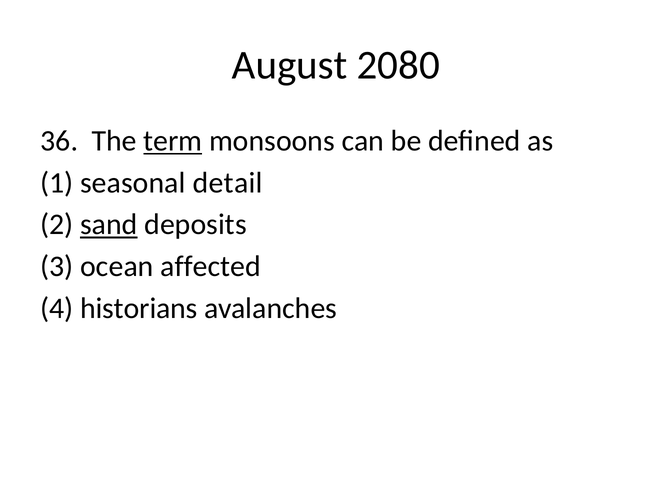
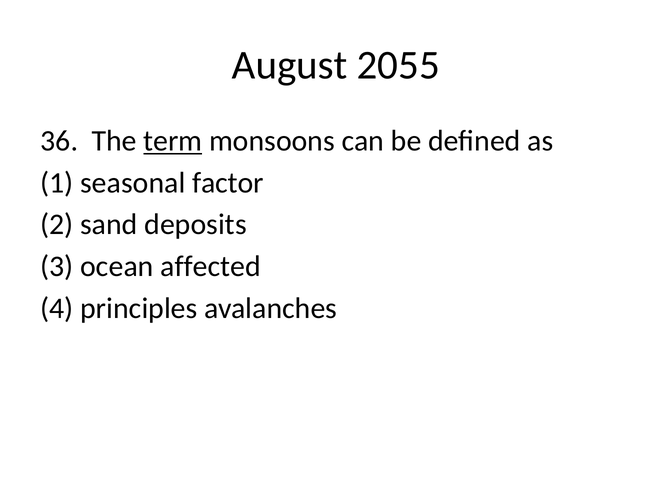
2080: 2080 -> 2055 (398, 65)
detail: detail -> factor (228, 183)
sand underline: present -> none (109, 225)
historians: historians -> principles (139, 308)
